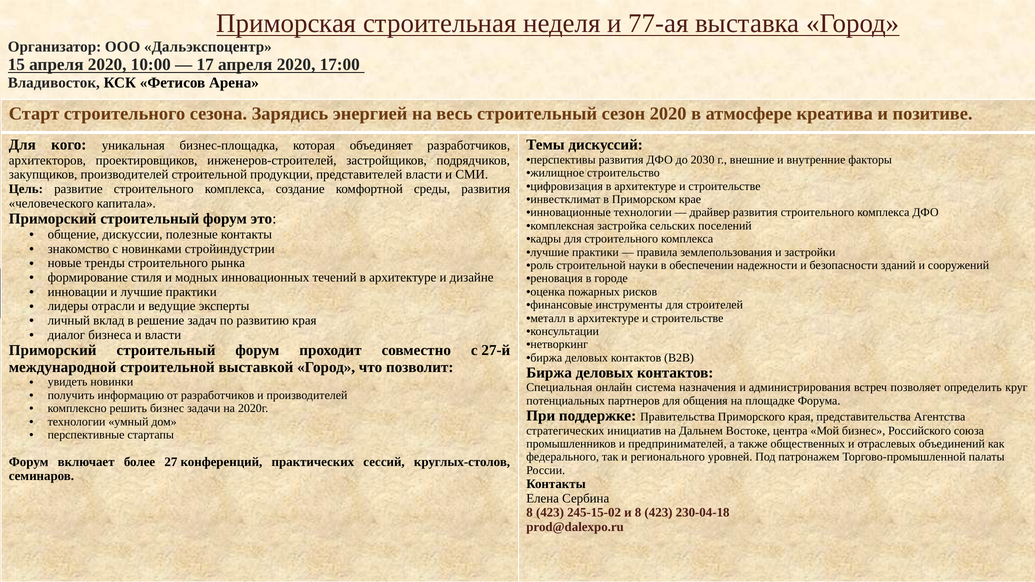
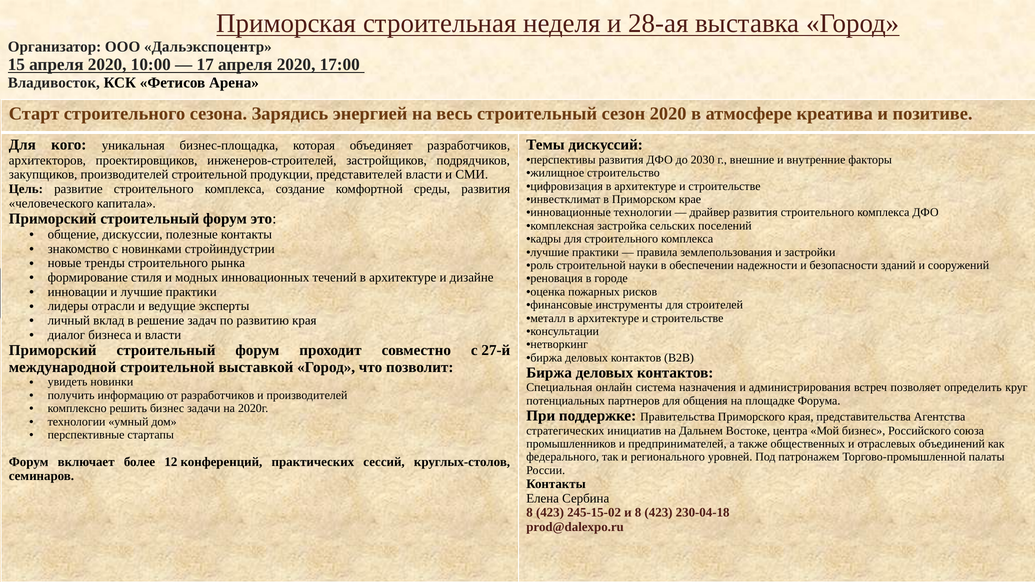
77-ая: 77-ая -> 28-ая (659, 24)
27: 27 -> 12 (171, 462)
